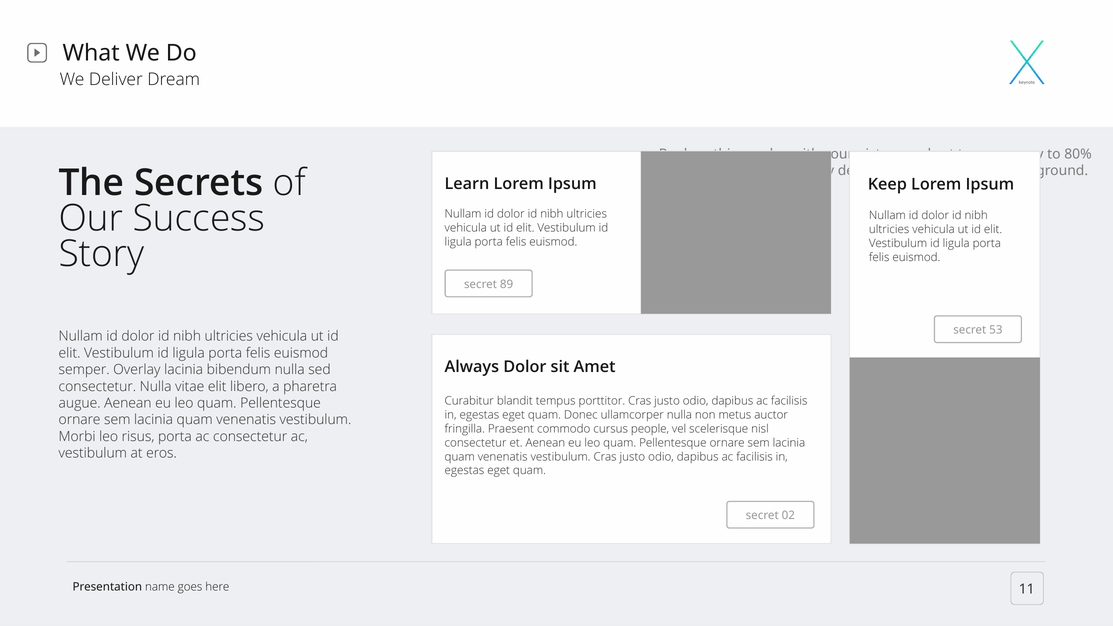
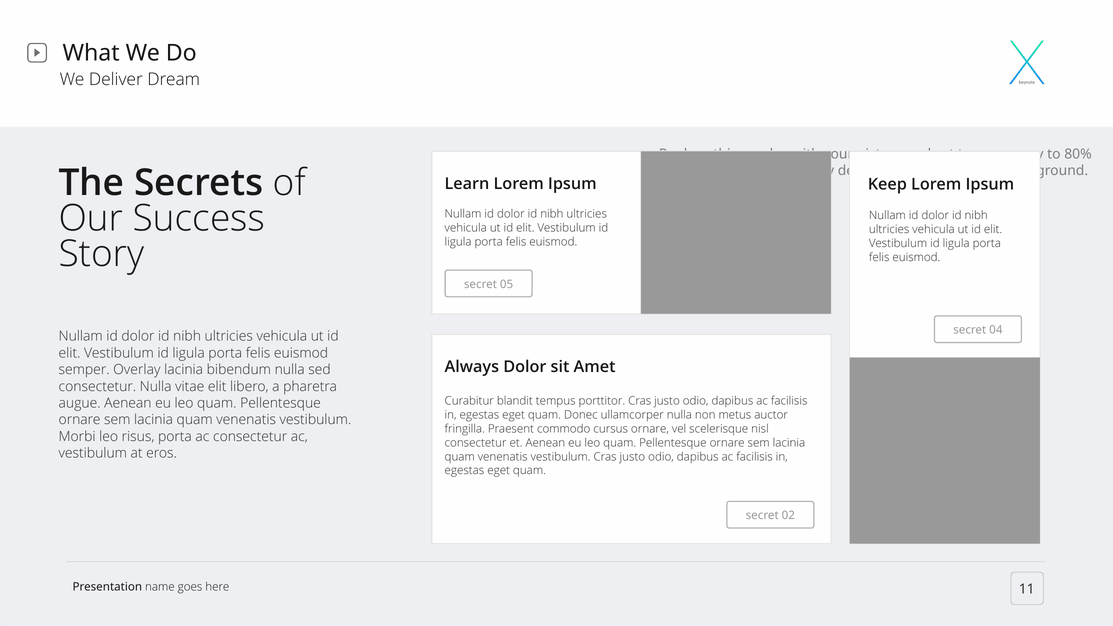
89: 89 -> 05 (507, 284)
53: 53 -> 04 (996, 330)
cursus people: people -> ornare (650, 429)
